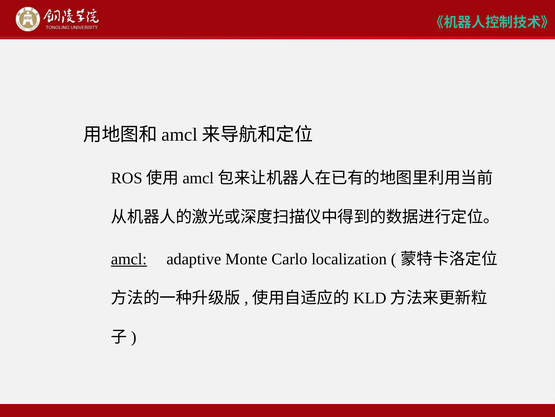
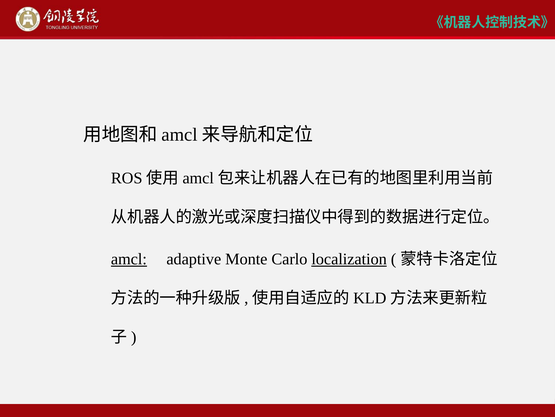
localization underline: none -> present (349, 259)
